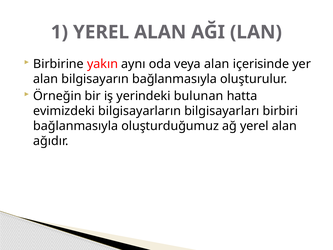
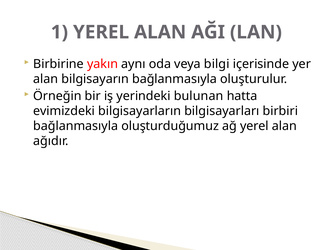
veya alan: alan -> bilgi (217, 64)
